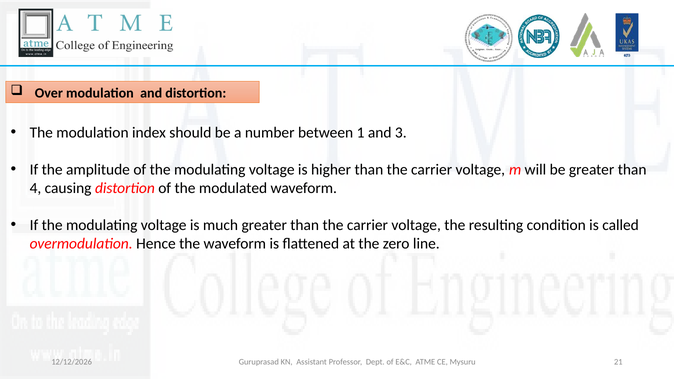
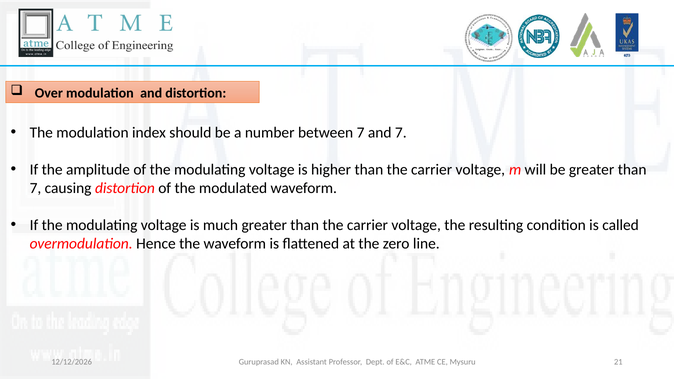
between 1: 1 -> 7 (361, 133)
and 3: 3 -> 7 (401, 133)
4: 4 -> 7 (35, 188)
